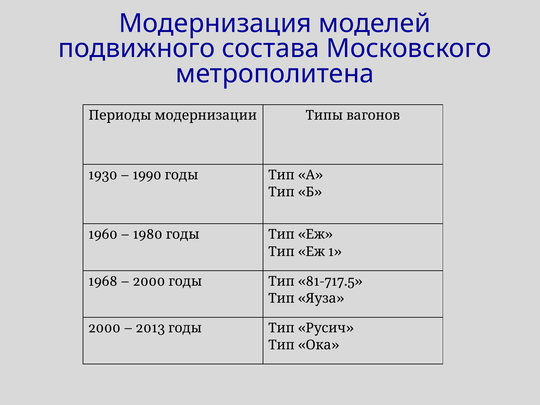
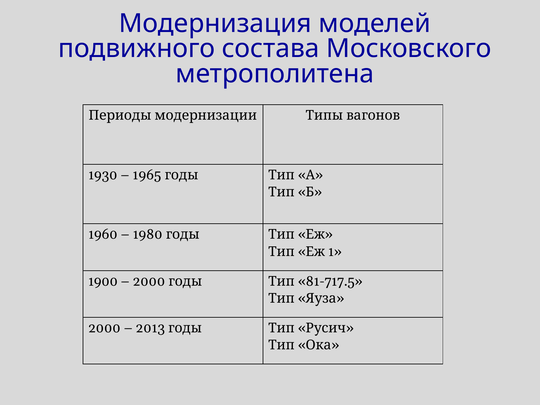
1990: 1990 -> 1965 (147, 175)
1968: 1968 -> 1900 (103, 281)
